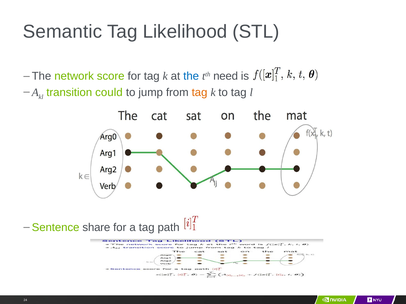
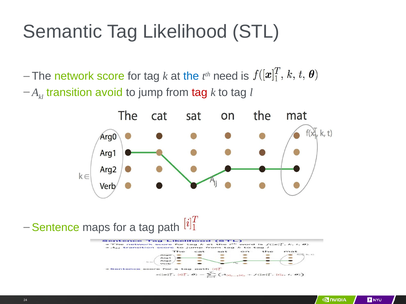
could: could -> avoid (109, 93)
tag colour: orange -> red (200, 93)
share: share -> maps (96, 228)
